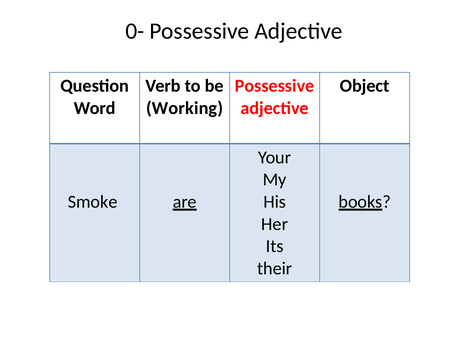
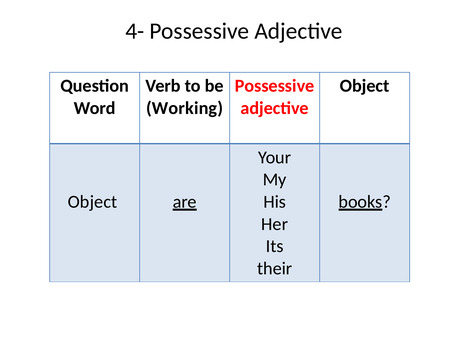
0-: 0- -> 4- (135, 31)
Smoke: Smoke -> Object (93, 202)
